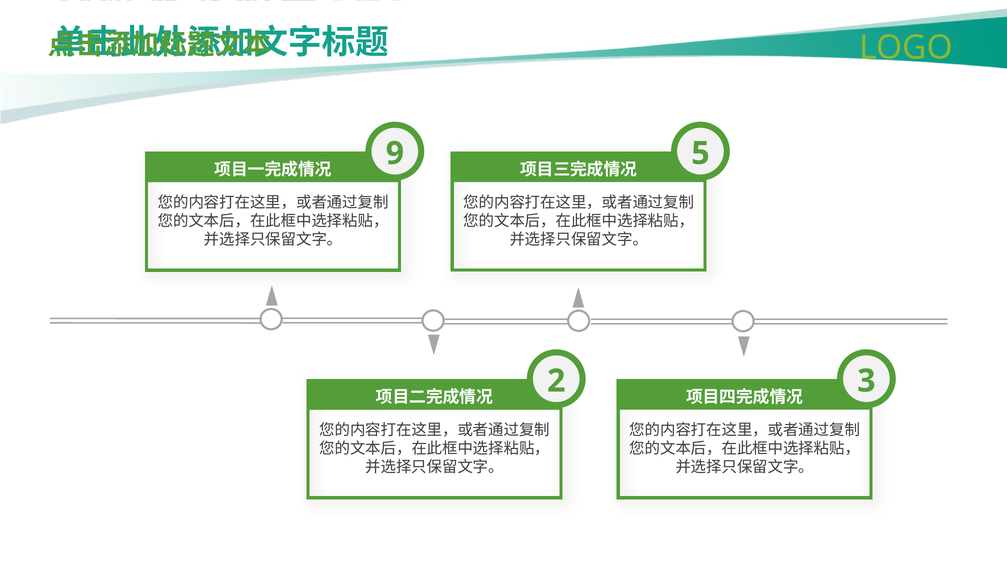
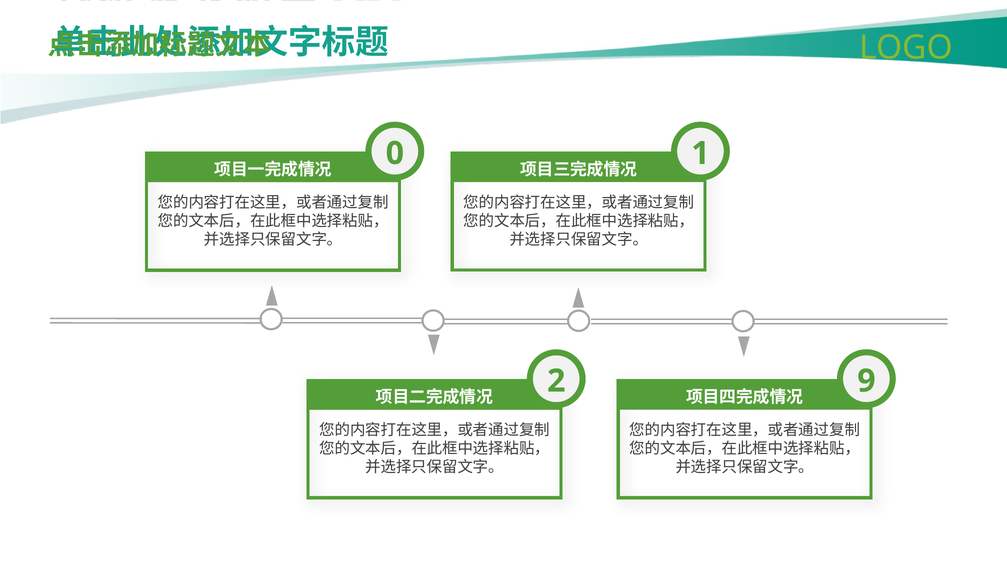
9: 9 -> 0 (395, 153)
5: 5 -> 1 (700, 153)
3: 3 -> 9 (866, 381)
